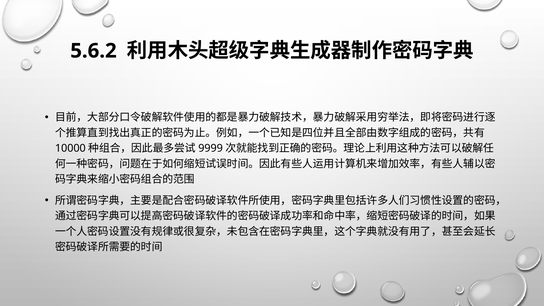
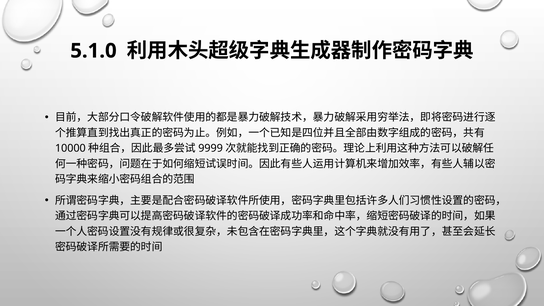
5.6.2: 5.6.2 -> 5.1.0 (93, 51)
